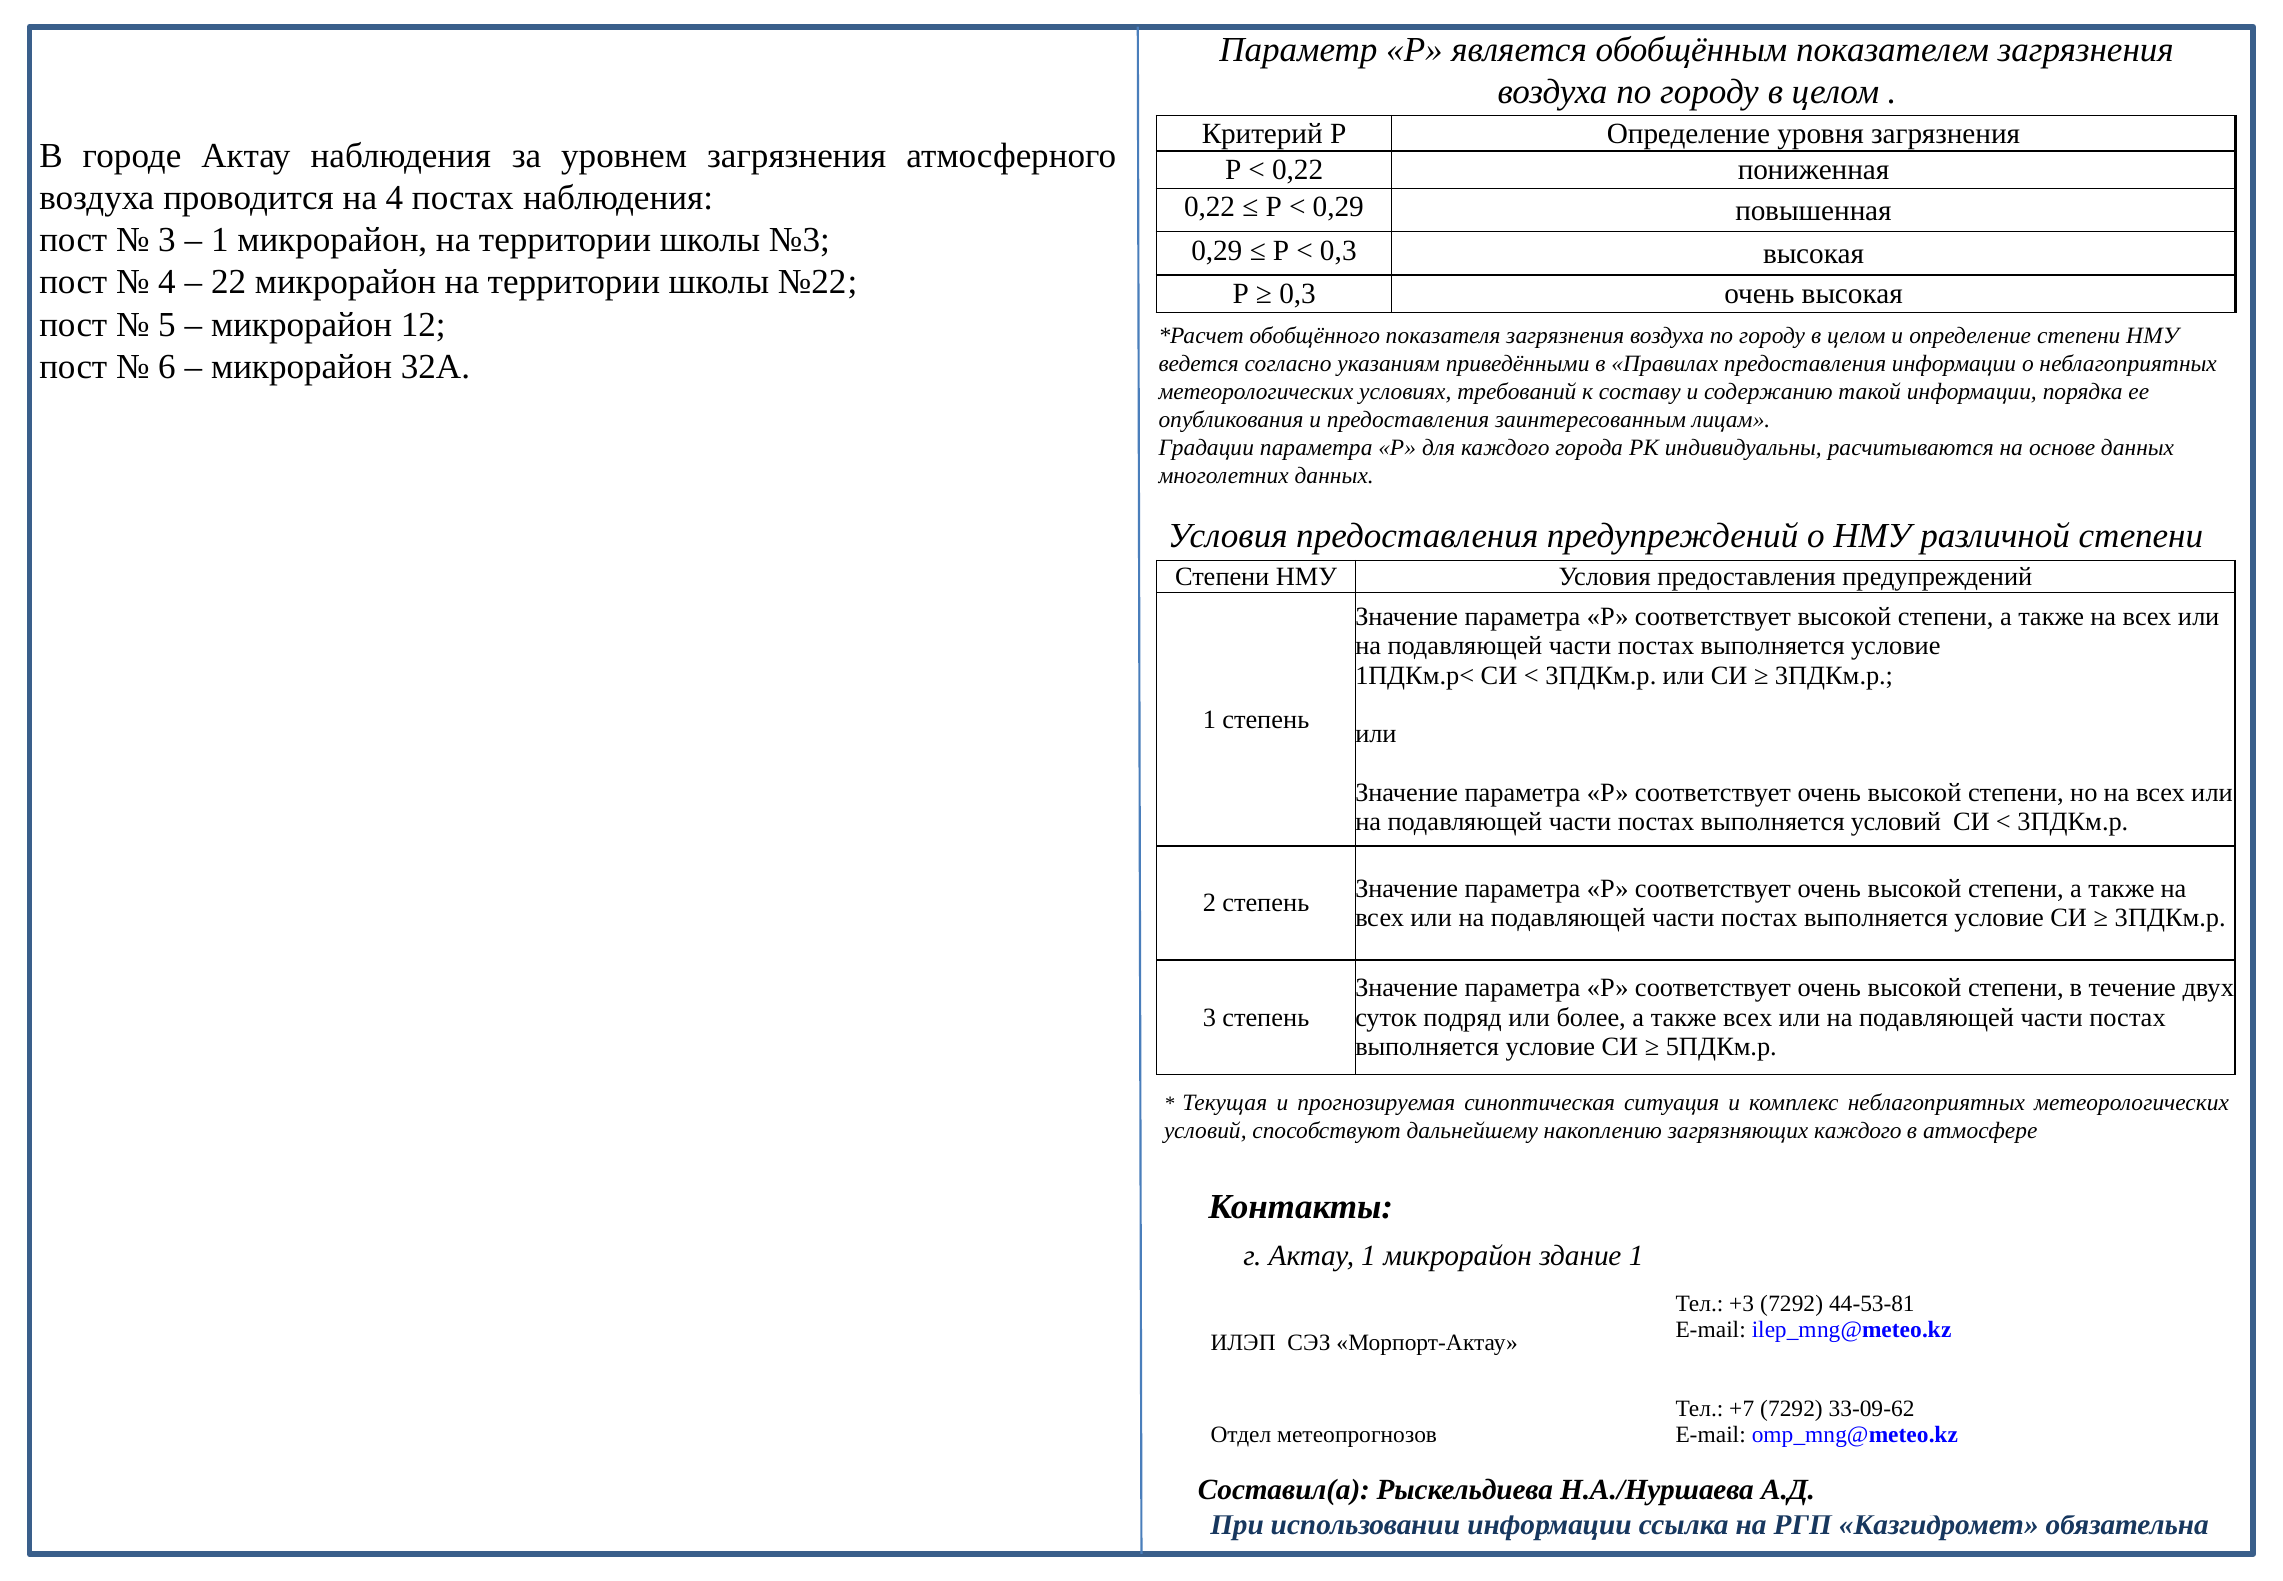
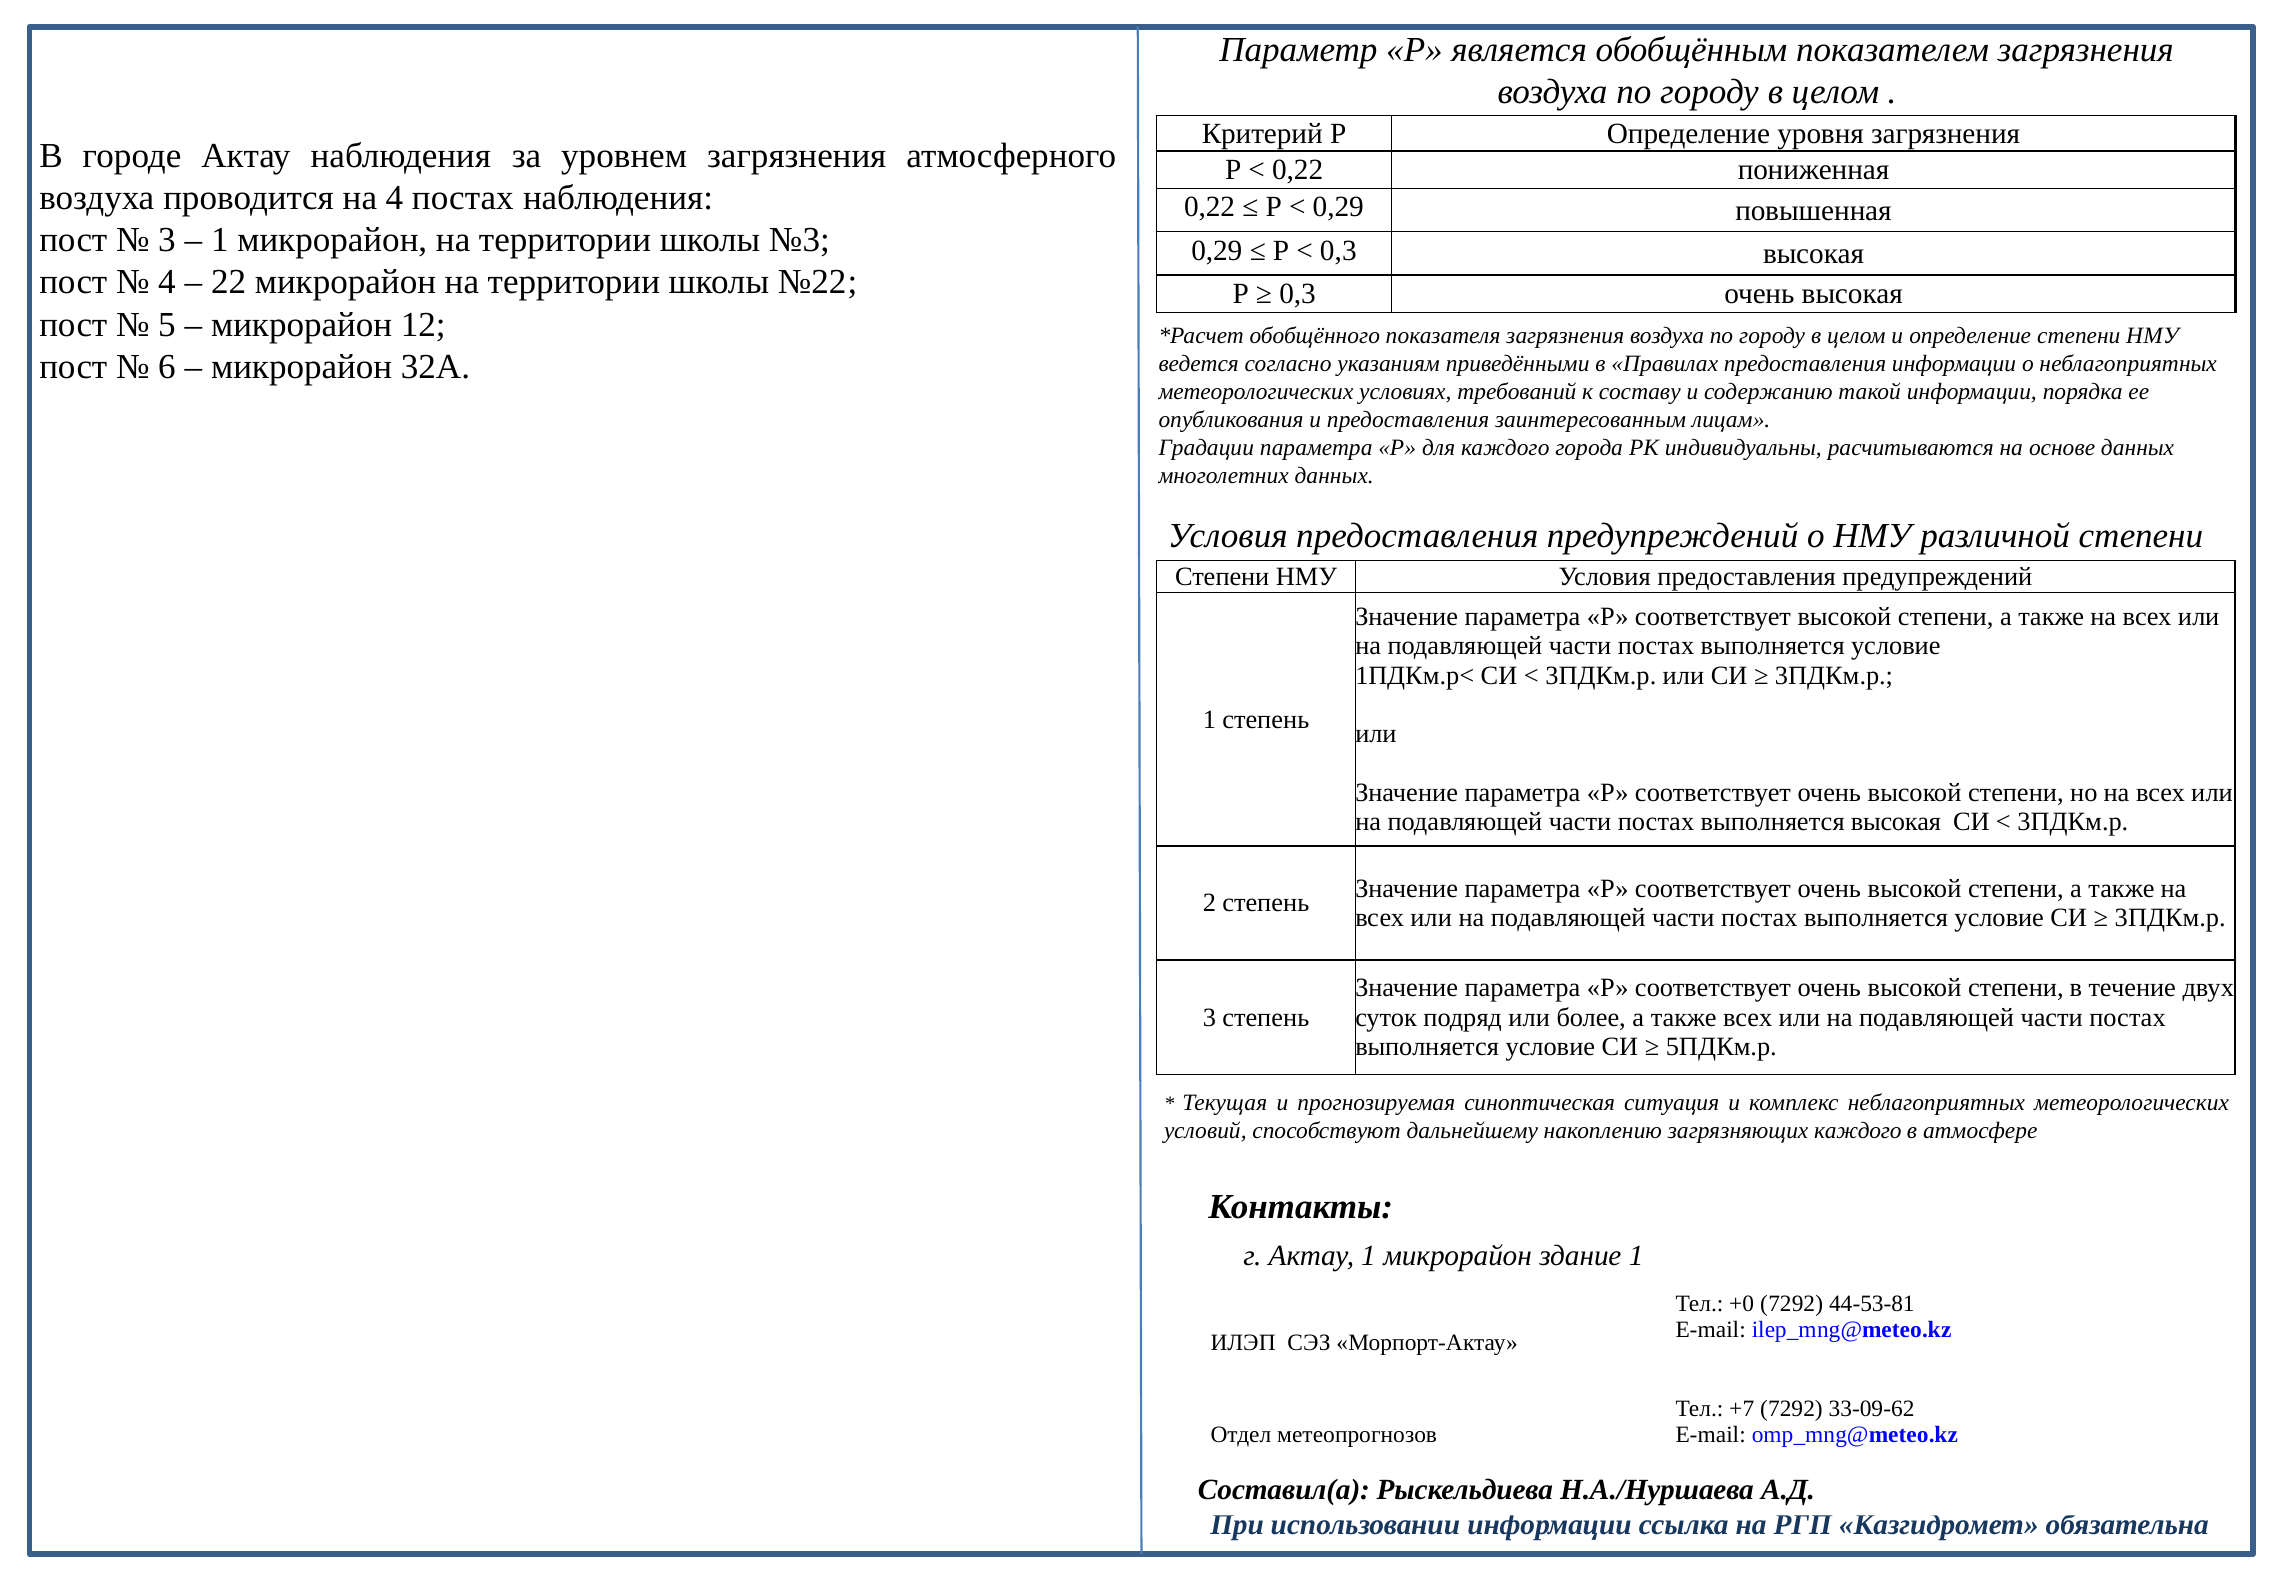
выполняется условий: условий -> высокая (1896, 821)
+3: +3 -> +0 (1742, 1303)
